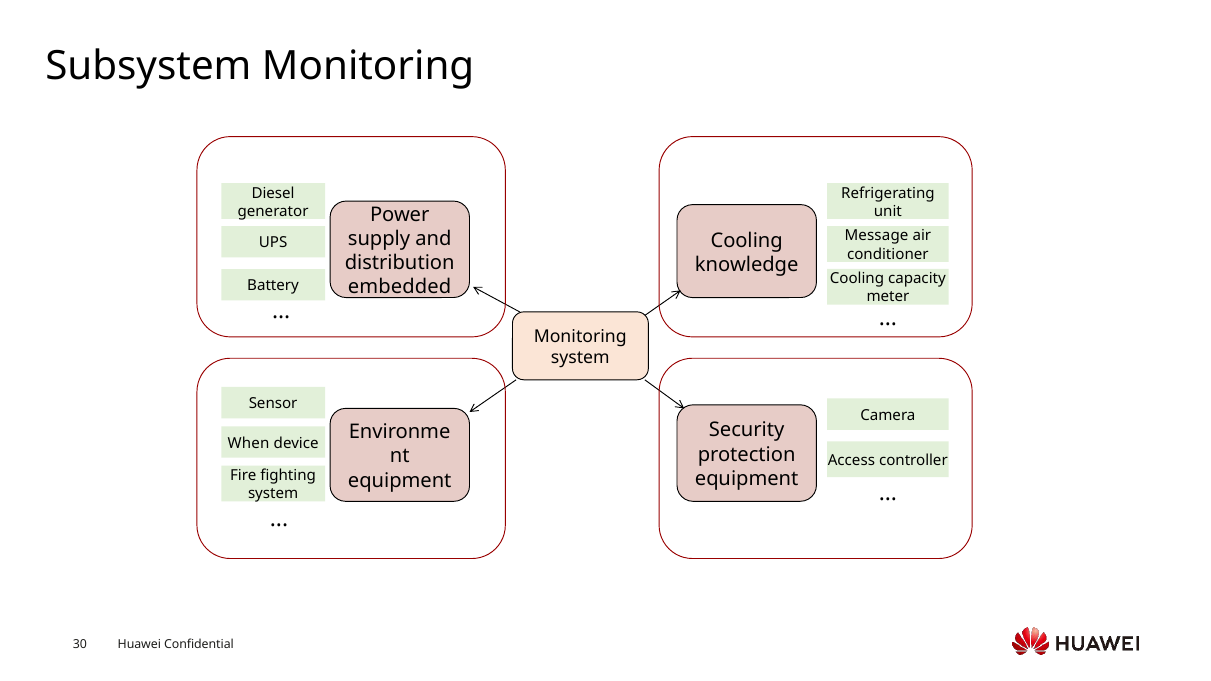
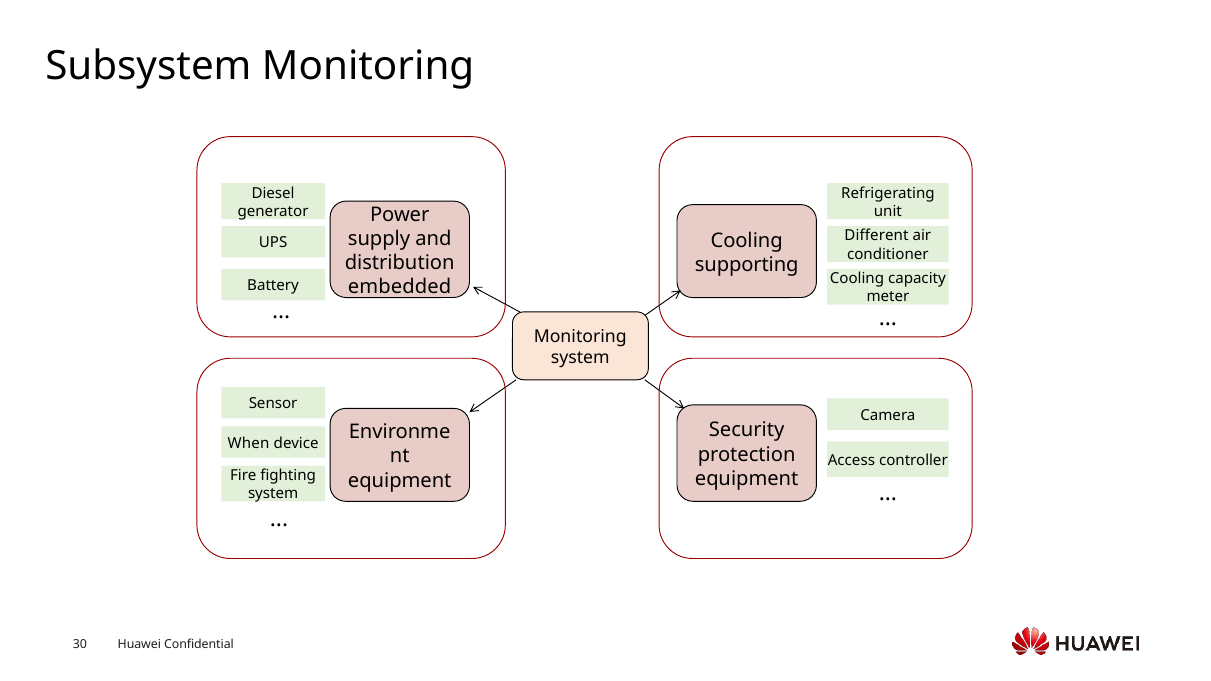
Message: Message -> Different (877, 236)
knowledge: knowledge -> supporting (747, 265)
